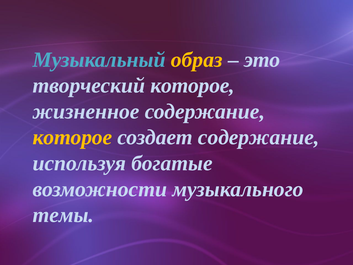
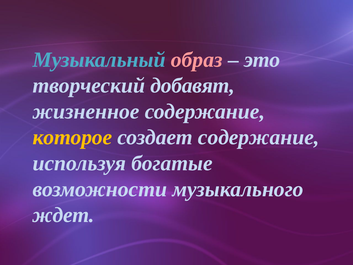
образ colour: yellow -> pink (197, 60)
творческий которое: которое -> добавят (192, 85)
темы: темы -> ждет (63, 215)
